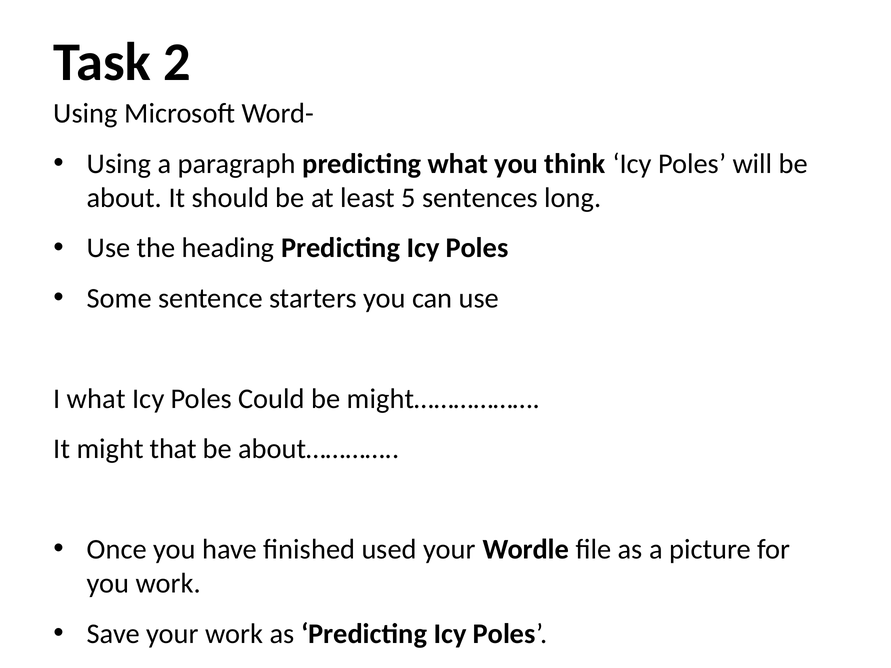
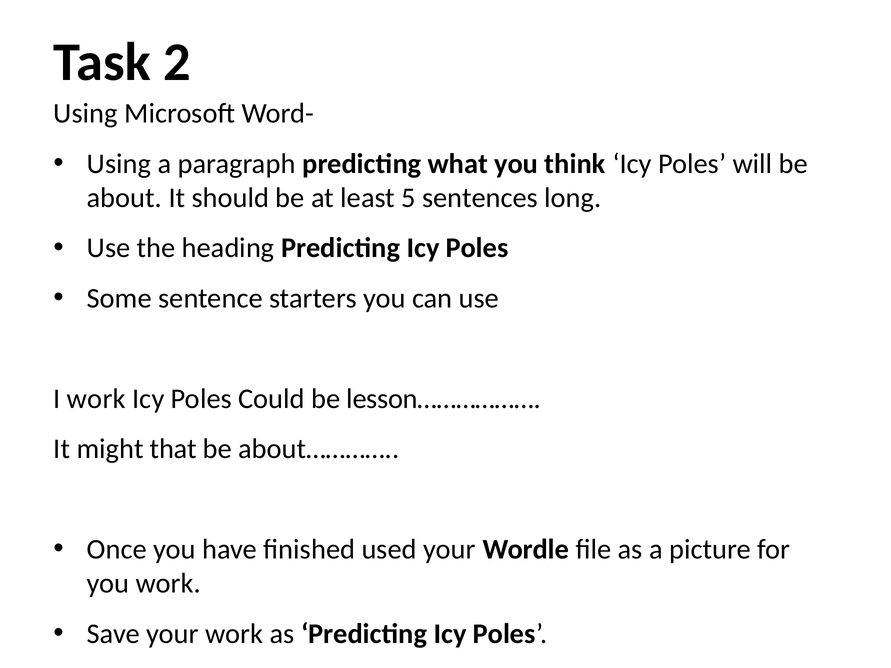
I what: what -> work (96, 399)
might………………: might……………… -> lesson……………… (444, 399)
